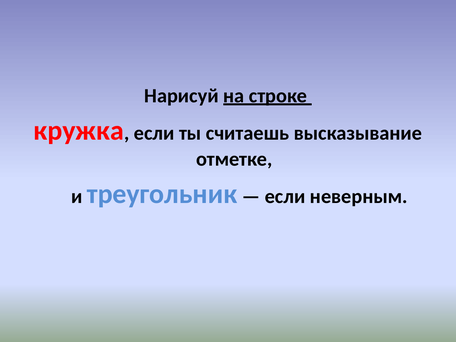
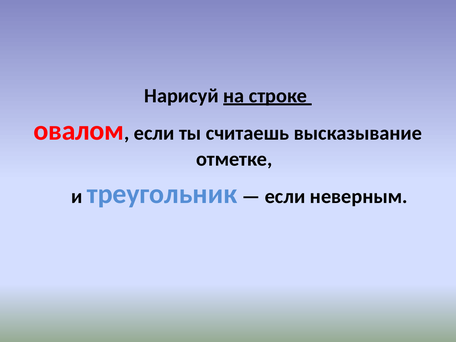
кружка: кружка -> овалом (79, 131)
